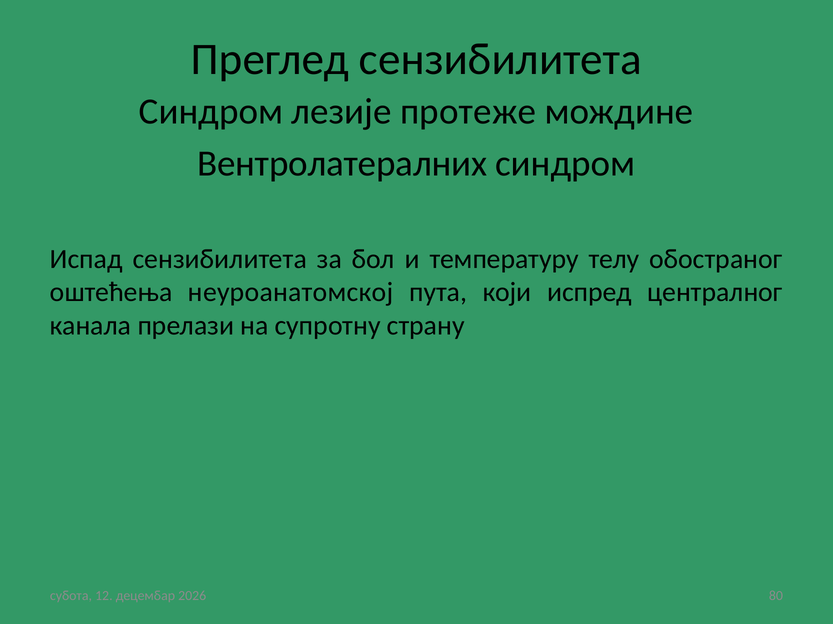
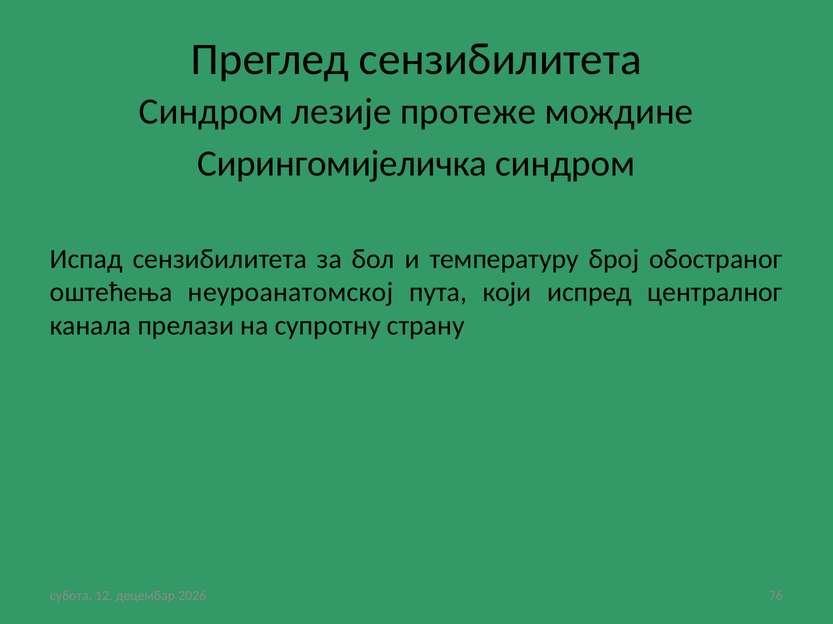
Вентролатералних: Вентролатералних -> Сирингомијеличка (342, 164)
телу: телу -> број (614, 259)
80: 80 -> 76 (776, 596)
